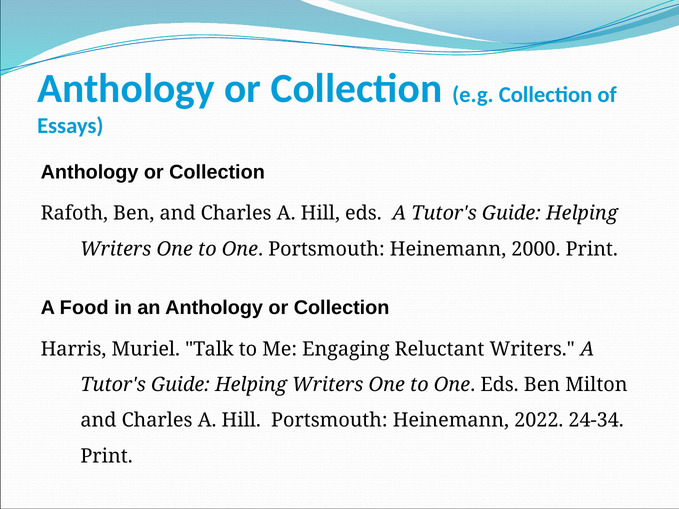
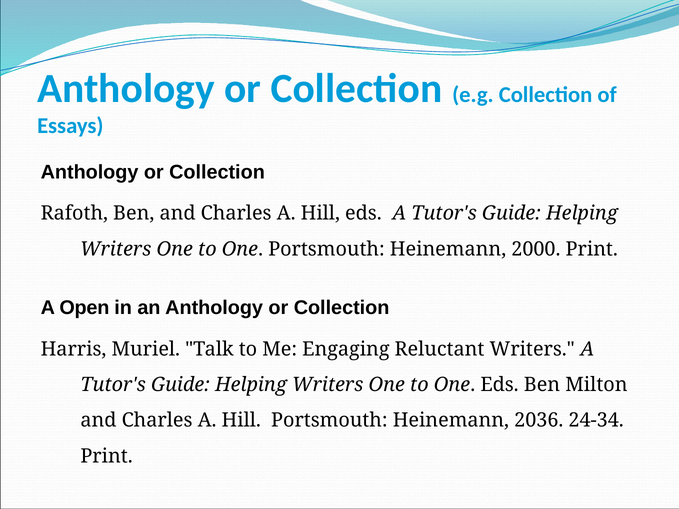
Food: Food -> Open (84, 308)
2022: 2022 -> 2036 (539, 421)
